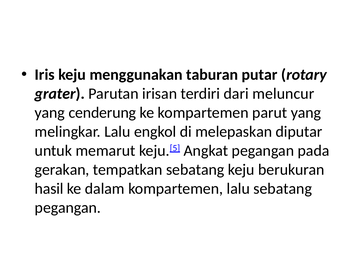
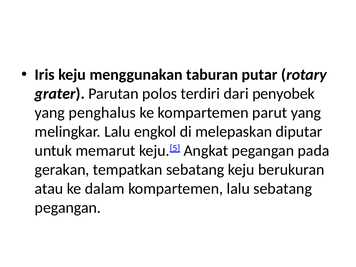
irisan: irisan -> polos (160, 94)
meluncur: meluncur -> penyobek (283, 94)
cenderung: cenderung -> penghalus (102, 113)
hasil: hasil -> atau (49, 189)
